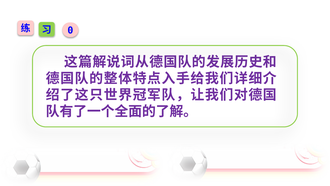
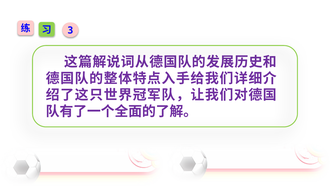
0: 0 -> 3 (70, 30)
